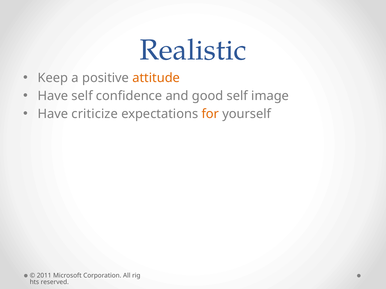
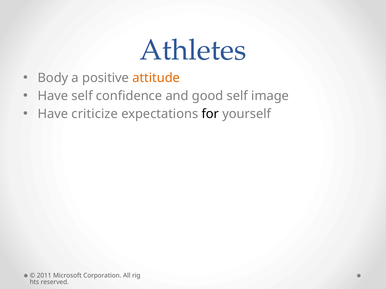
Realistic: Realistic -> Athletes (193, 50)
Keep: Keep -> Body (53, 78)
for colour: orange -> black (210, 114)
